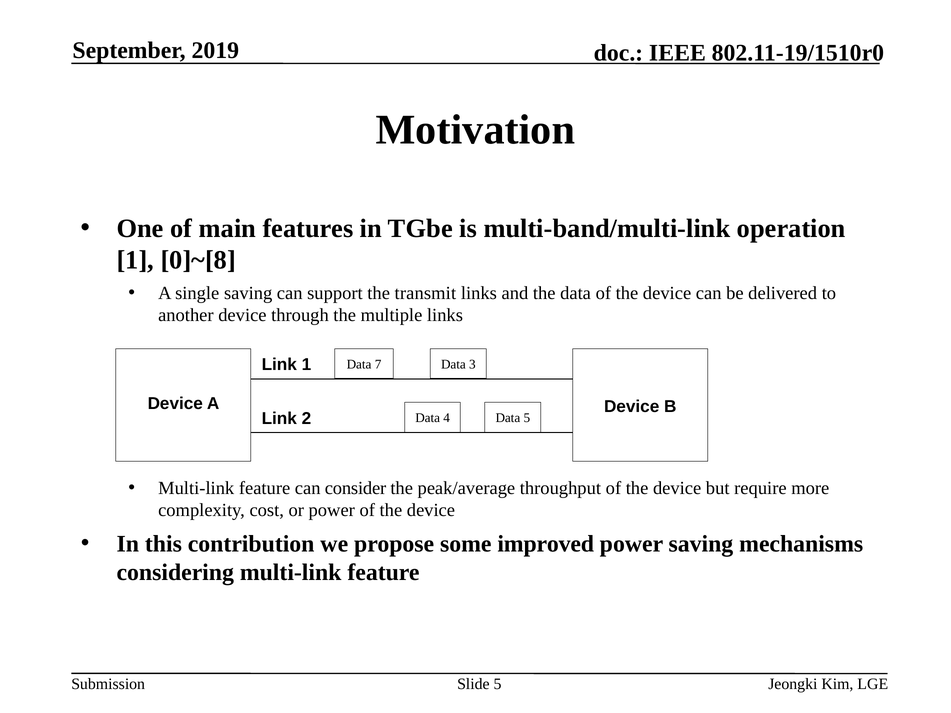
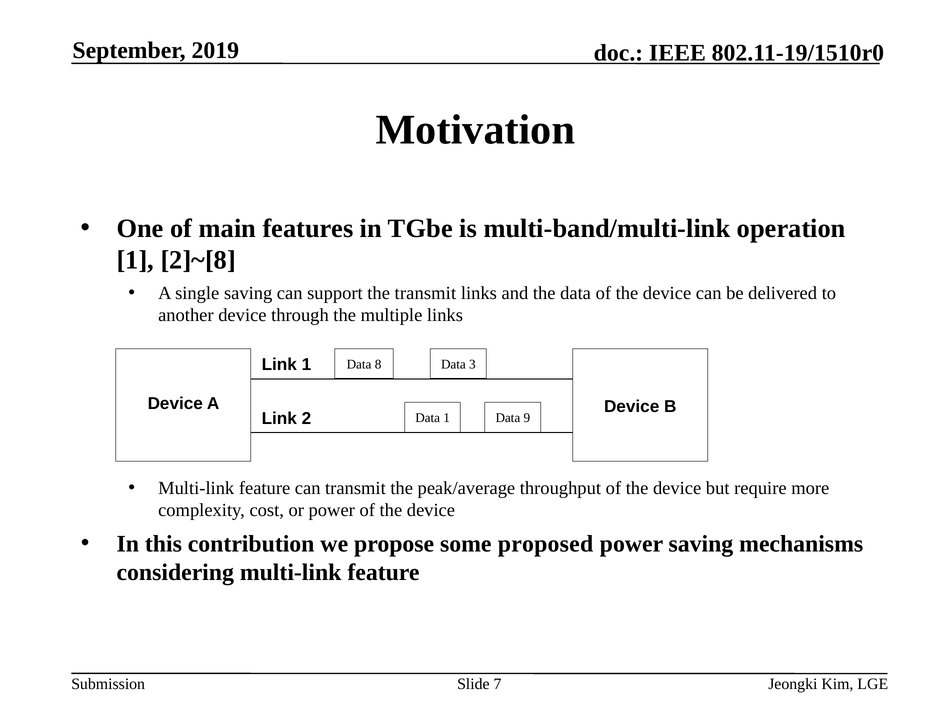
0]~[8: 0]~[8 -> 2]~[8 (198, 260)
7: 7 -> 8 (378, 365)
Data 4: 4 -> 1 (447, 418)
Data 5: 5 -> 9 (527, 418)
can consider: consider -> transmit (355, 488)
improved: improved -> proposed (546, 544)
Slide 5: 5 -> 7 (498, 684)
